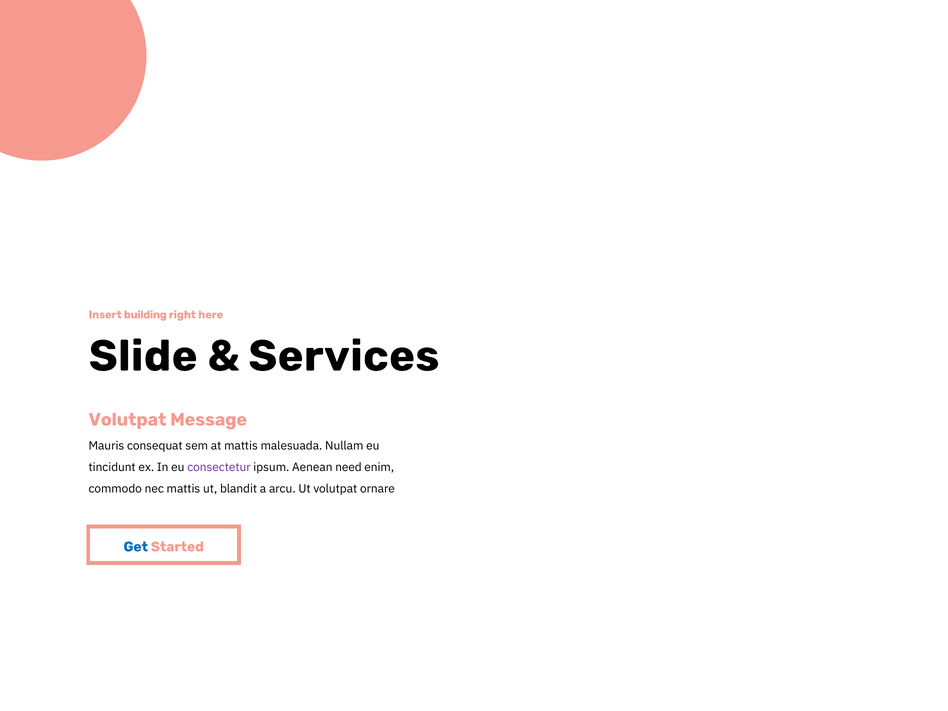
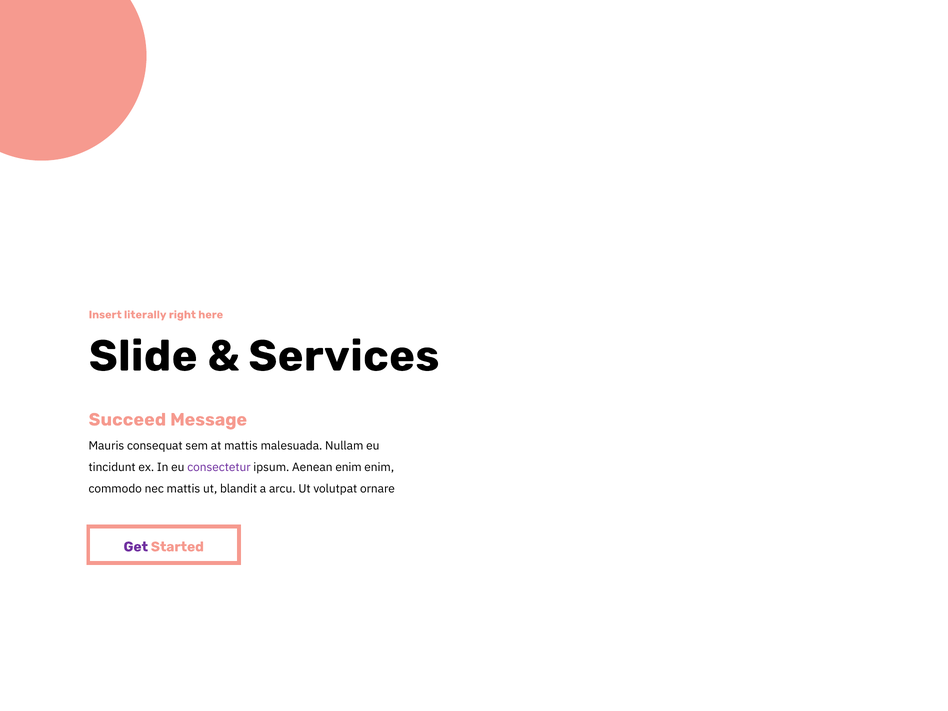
building: building -> literally (145, 315)
Volutpat: Volutpat -> Succeed (127, 420)
Aenean need: need -> enim (349, 467)
Get colour: blue -> purple (136, 547)
